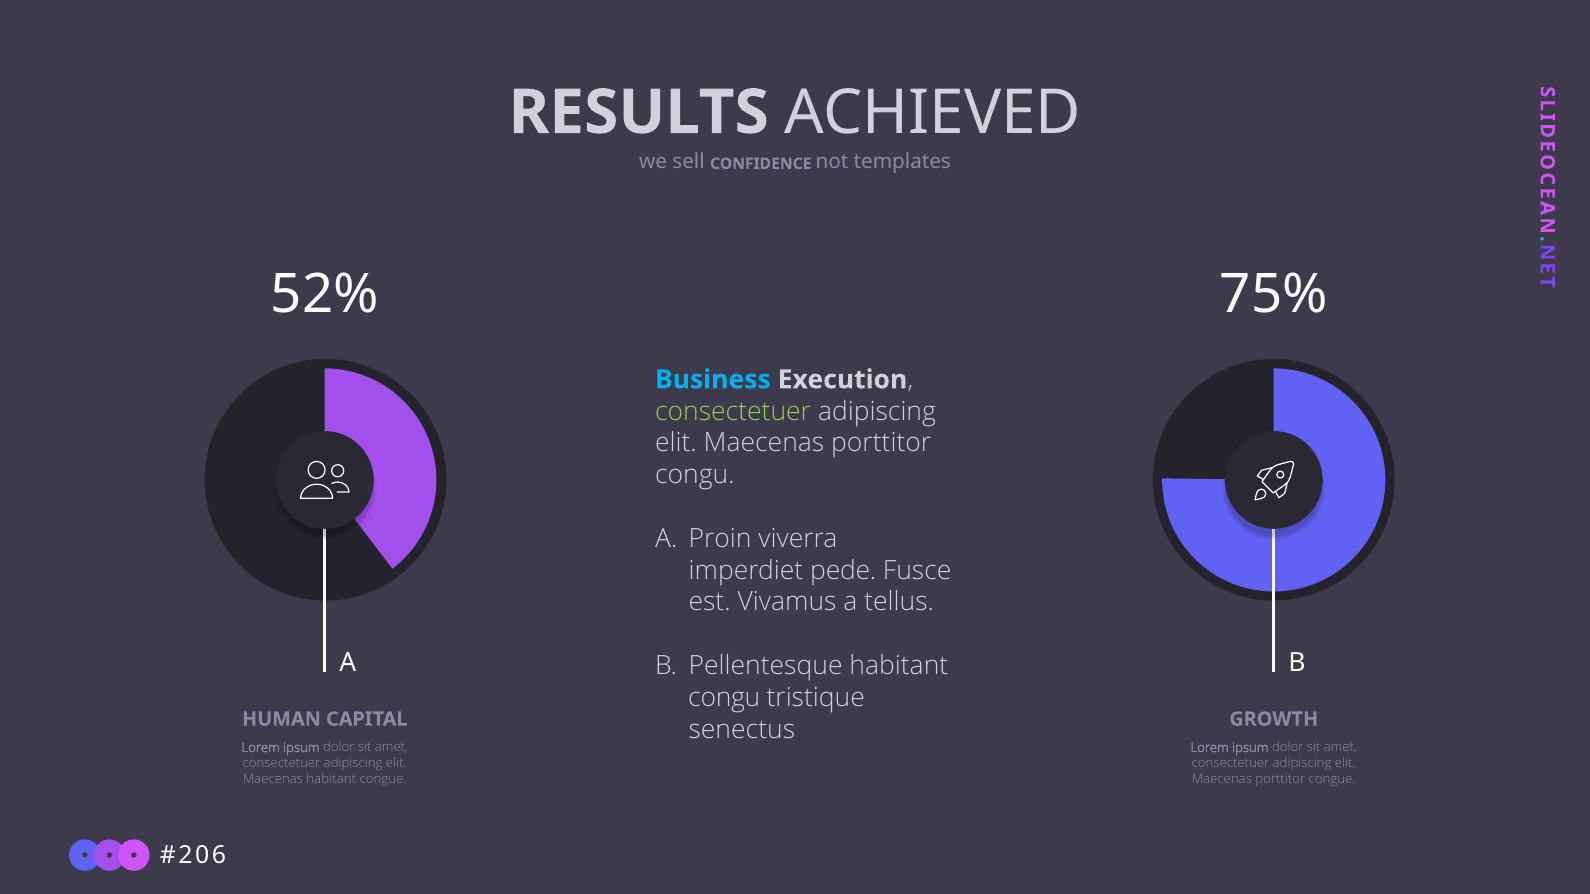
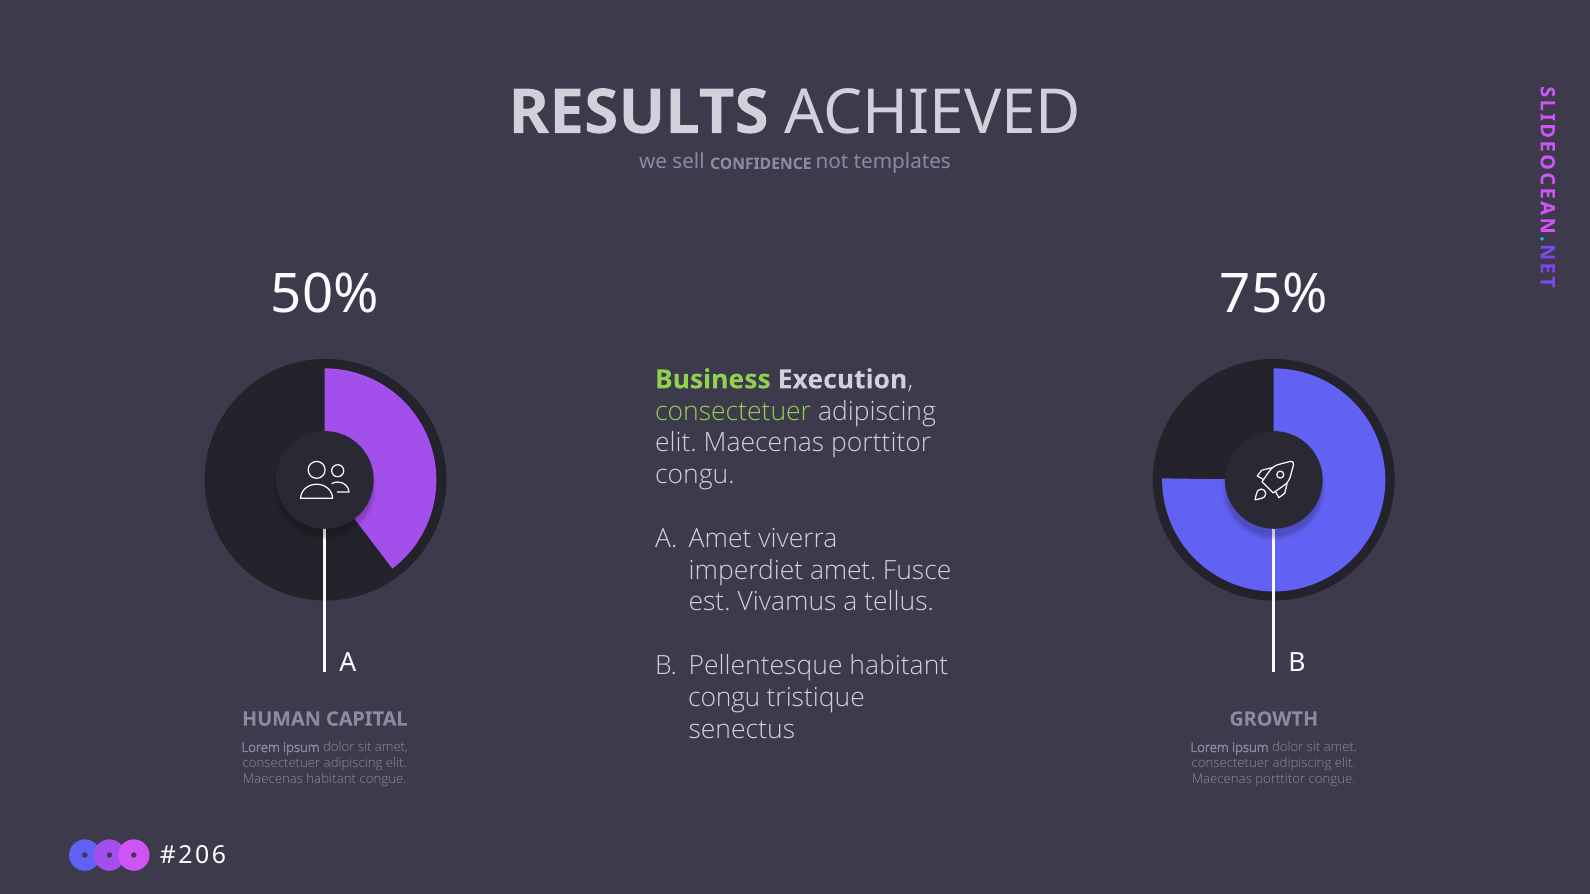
52%: 52% -> 50% (325, 294)
Business colour: light blue -> light green (713, 380)
A Proin: Proin -> Amet (720, 539)
imperdiet pede: pede -> amet (843, 571)
